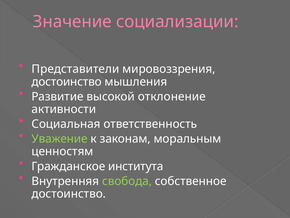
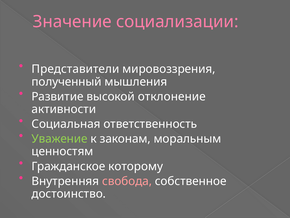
достоинство: достоинство -> полученный (67, 82)
института: института -> которому (136, 166)
свобода colour: light green -> pink (127, 181)
